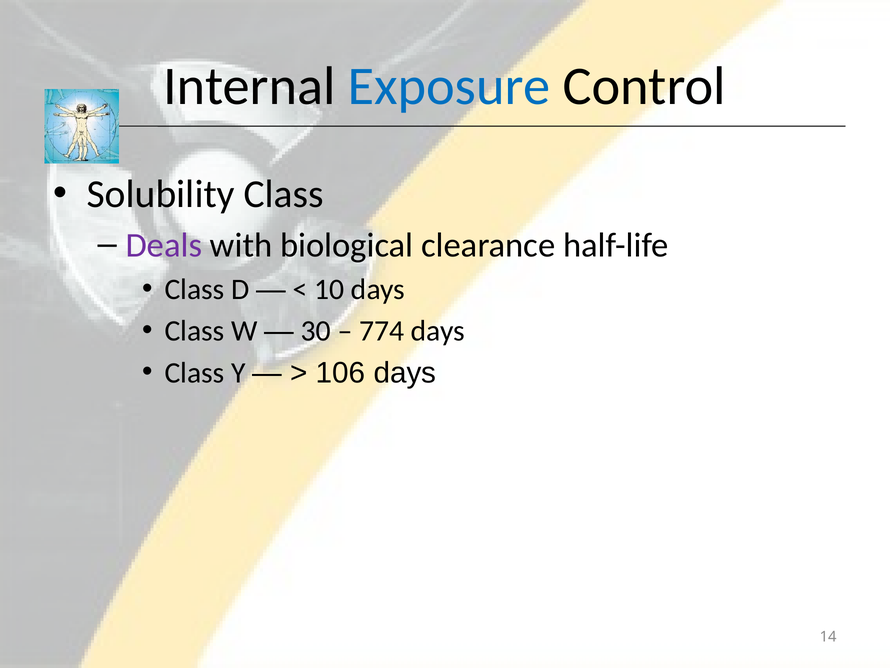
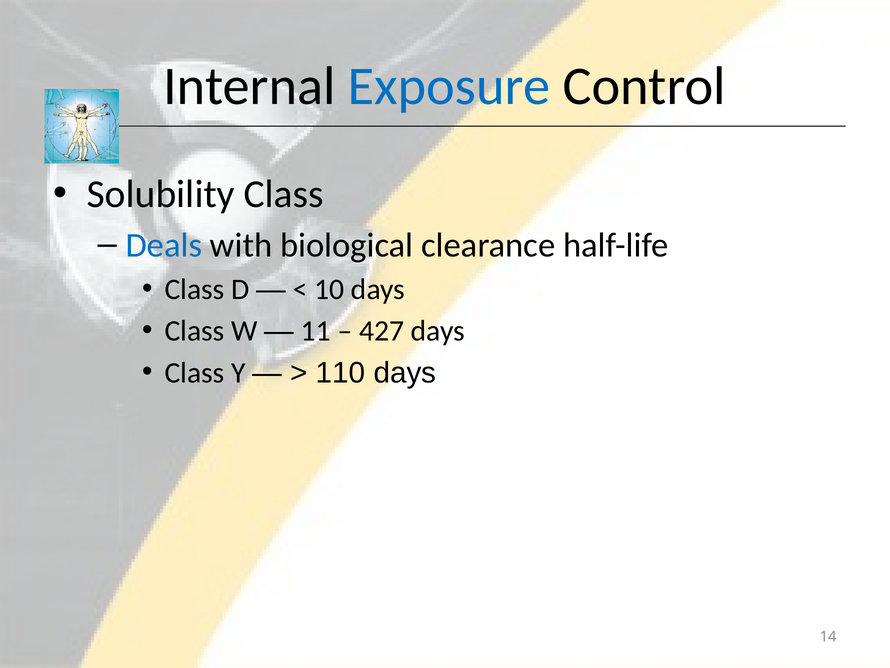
Deals colour: purple -> blue (164, 245)
30: 30 -> 11 (316, 331)
774: 774 -> 427 (382, 331)
106: 106 -> 110 (341, 372)
